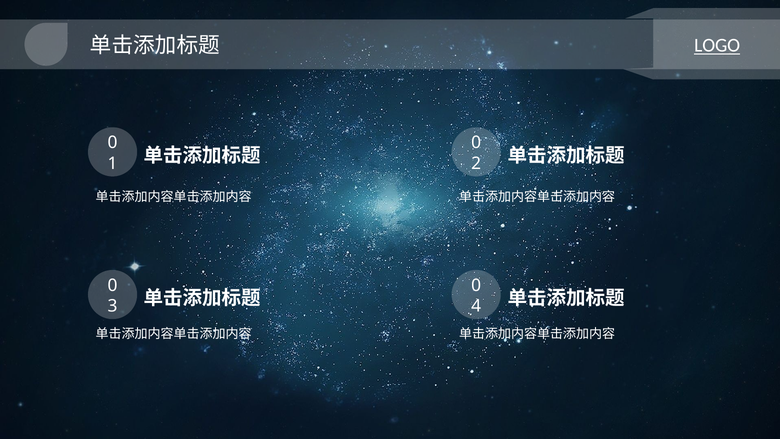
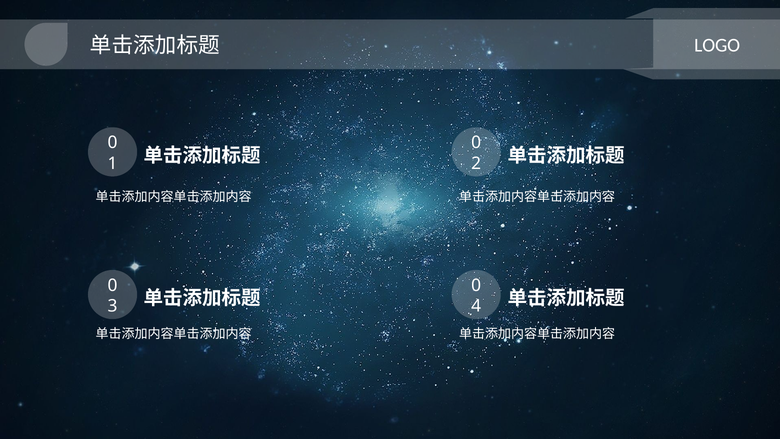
LOGO underline: present -> none (717, 45)
